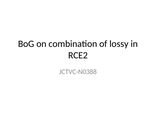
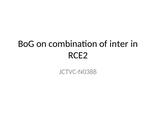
lossy: lossy -> inter (119, 44)
